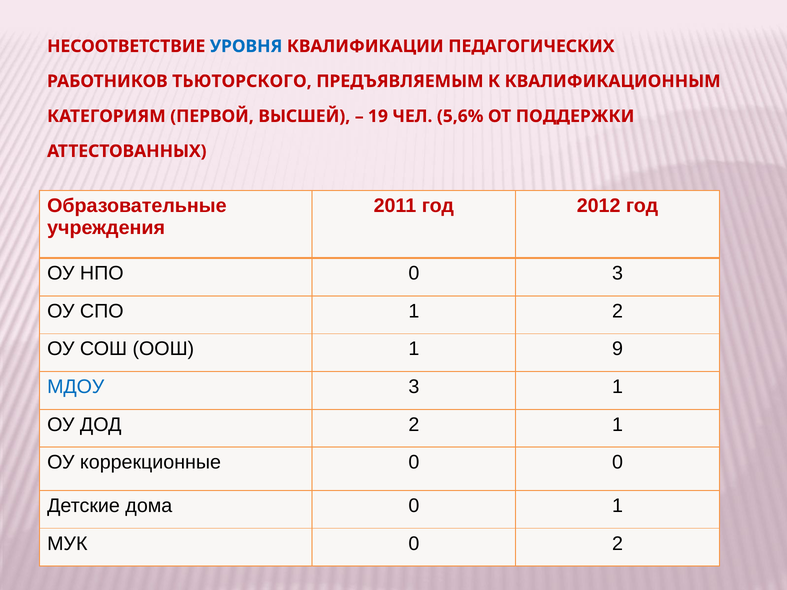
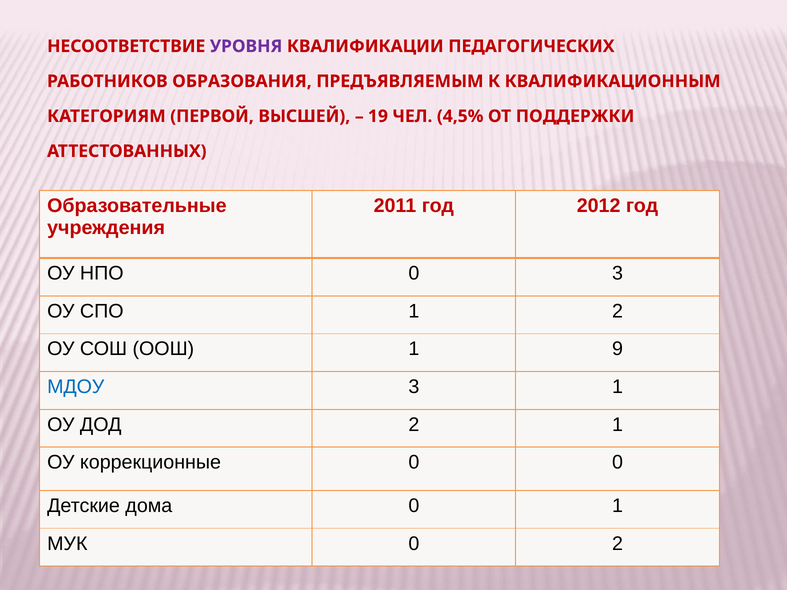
УРОВНЯ colour: blue -> purple (246, 46)
ТЬЮТОРСКОГО: ТЬЮТОРСКОГО -> ОБРАЗОВАНИЯ (242, 81)
5,6%: 5,6% -> 4,5% (460, 116)
